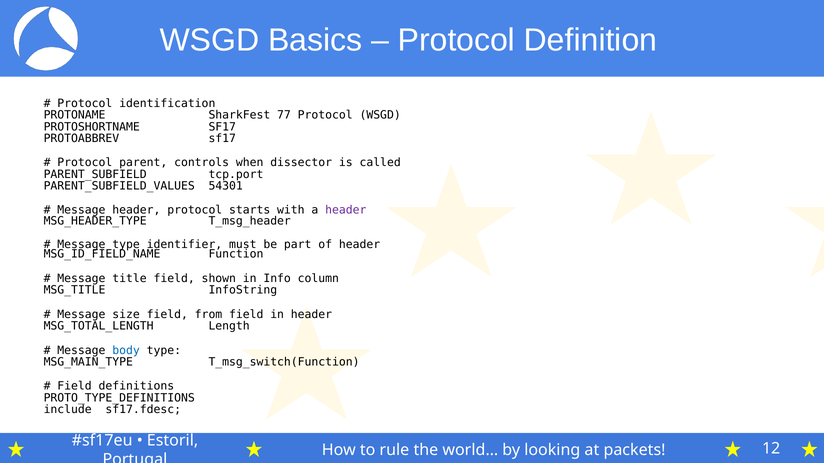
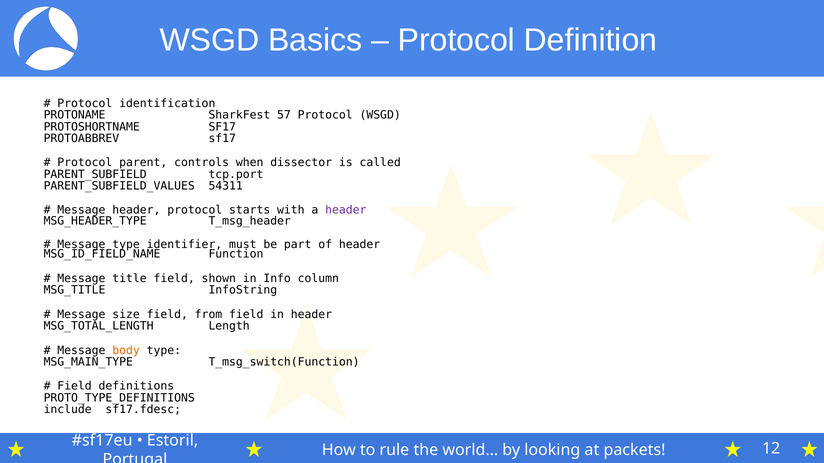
77: 77 -> 57 (284, 115)
54301: 54301 -> 54311 (226, 186)
body colour: blue -> orange (126, 351)
